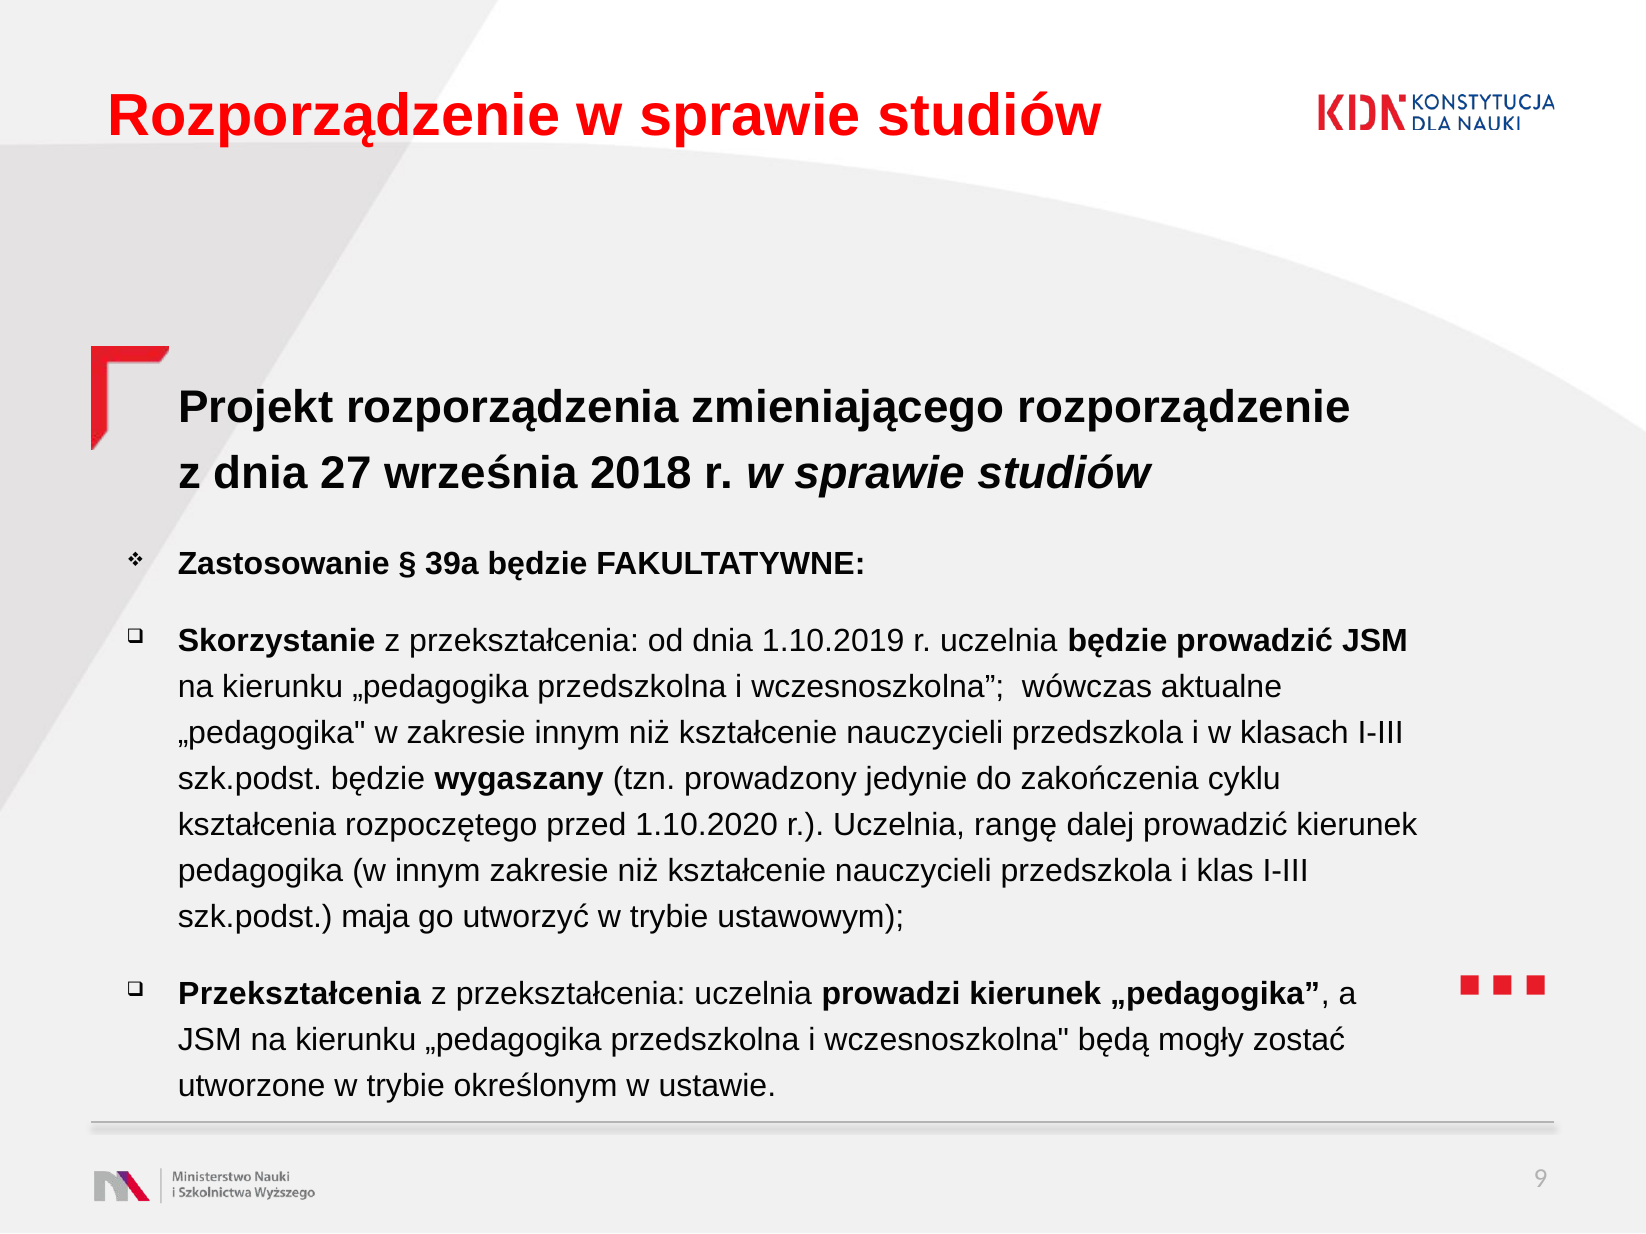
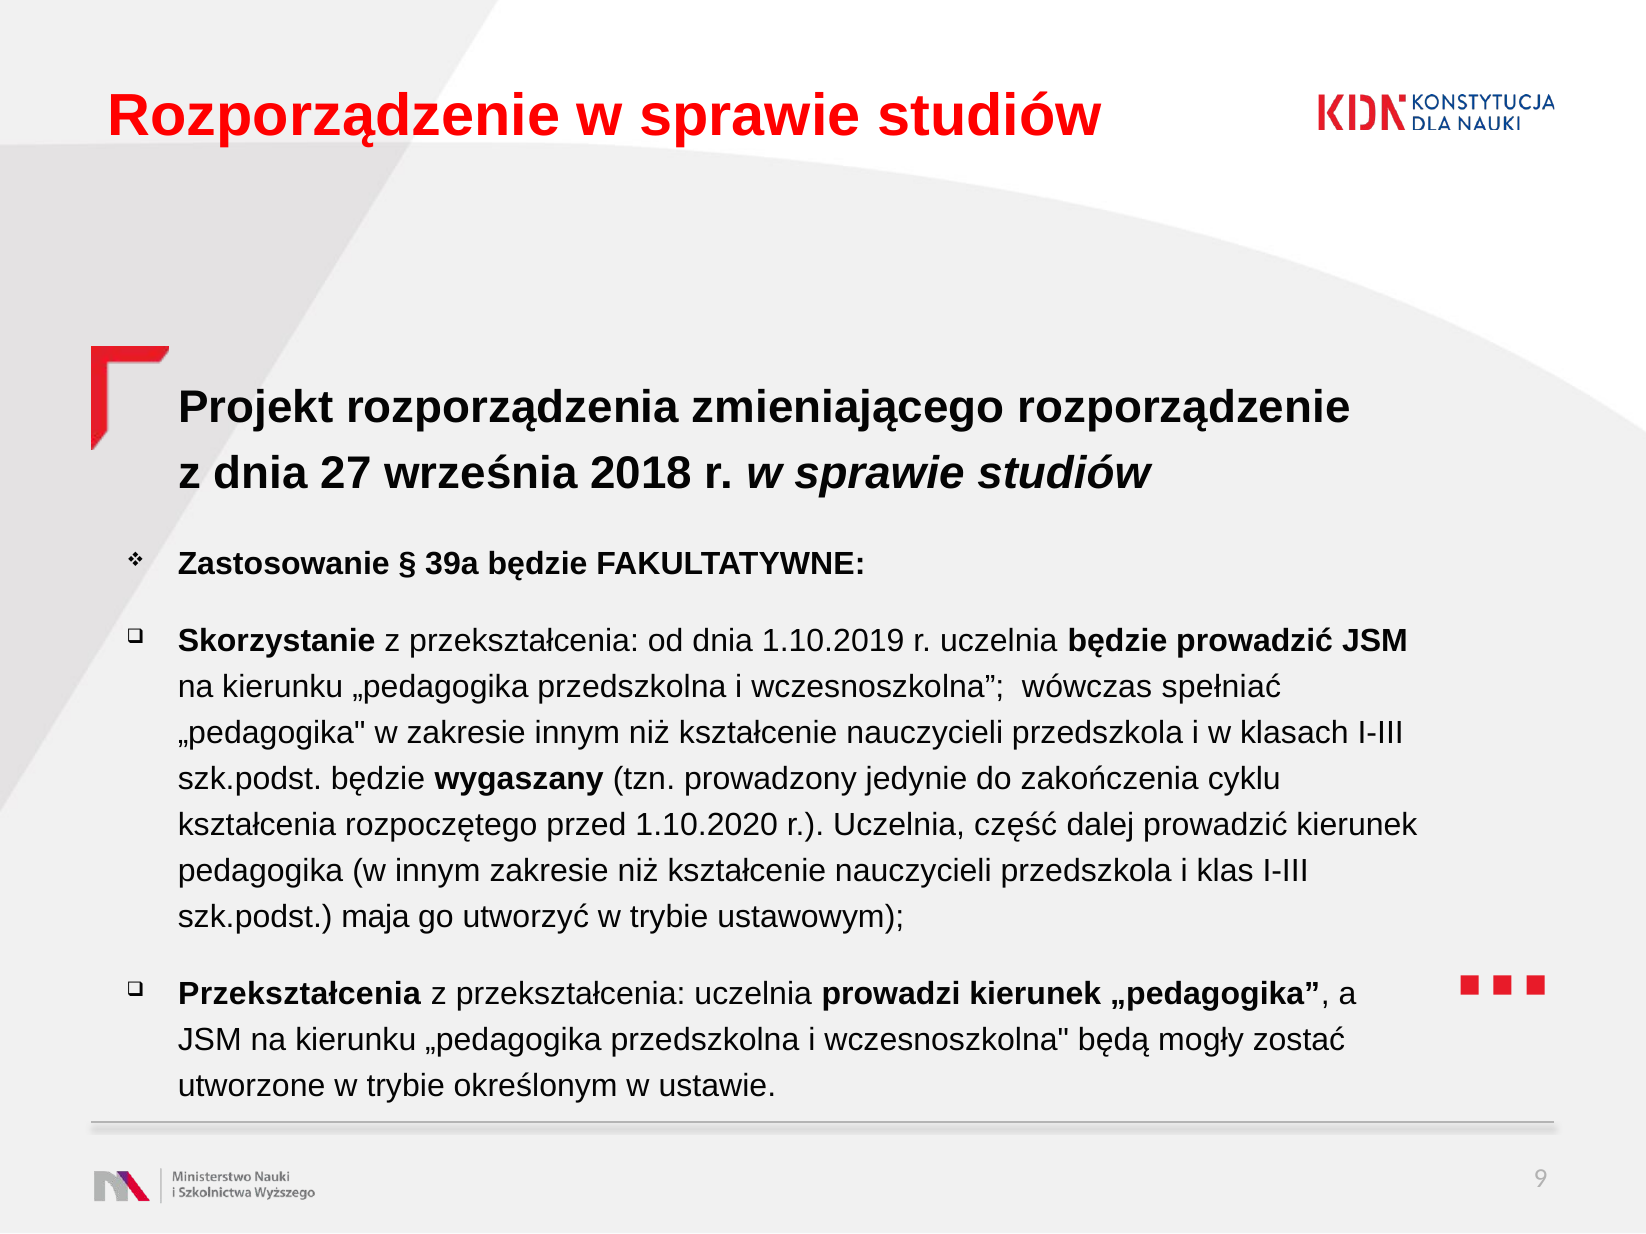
aktualne: aktualne -> spełniać (1221, 687)
rangę: rangę -> część (1016, 825)
